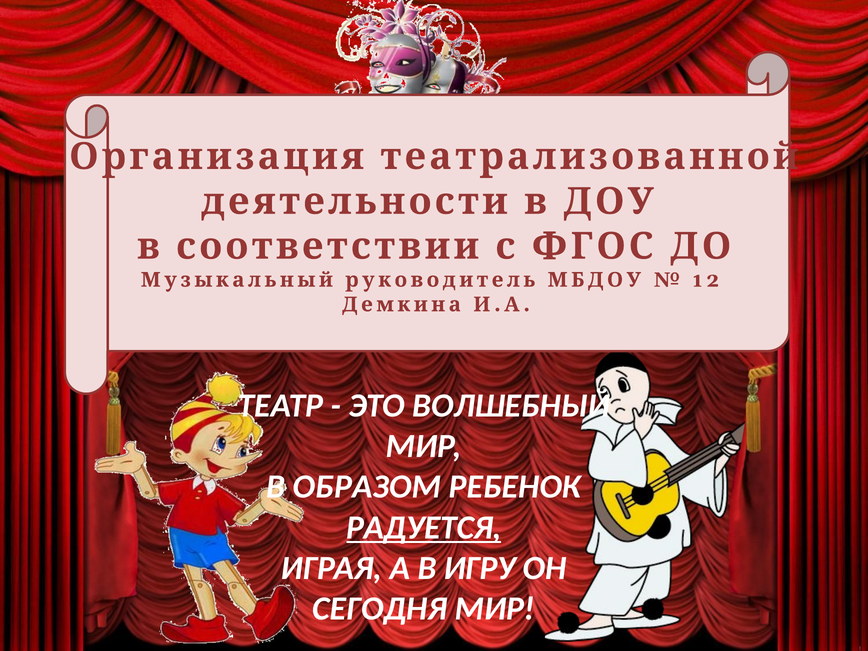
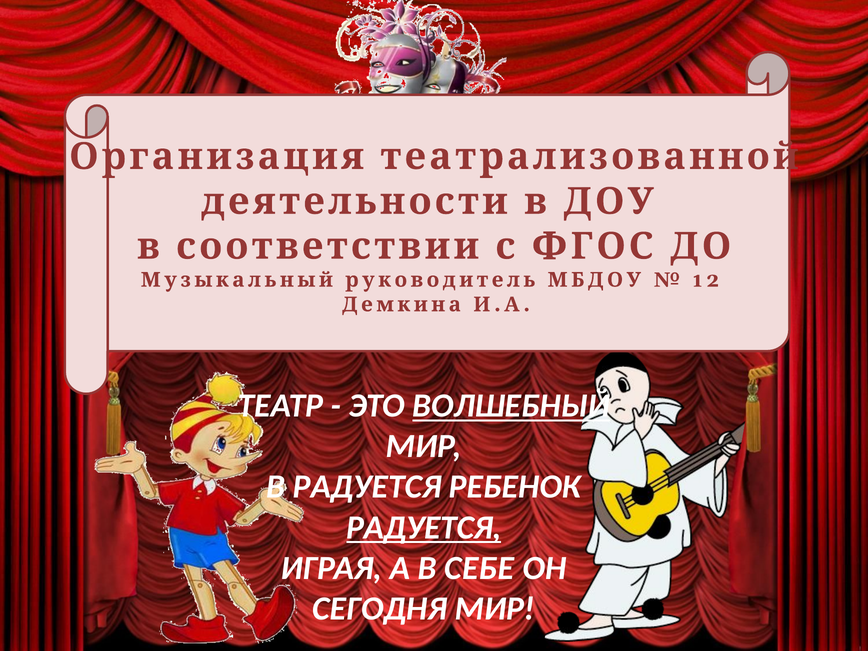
ВОЛШЕБНЫЙ underline: none -> present (511, 406)
В ОБРАЗОМ: ОБРАЗОМ -> РАДУЕТСЯ (367, 487)
ИГРУ: ИГРУ -> СЕБЕ (479, 568)
